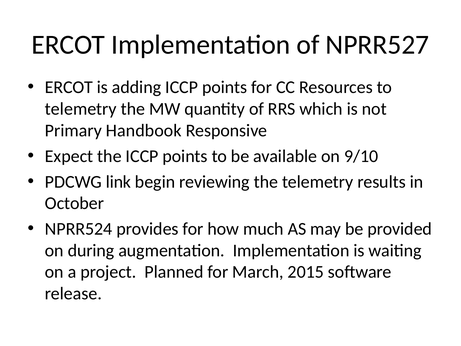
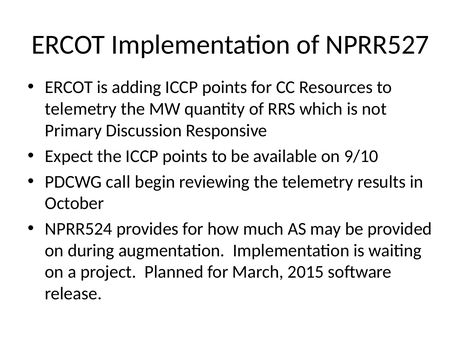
Handbook: Handbook -> Discussion (144, 130)
link: link -> call (118, 182)
